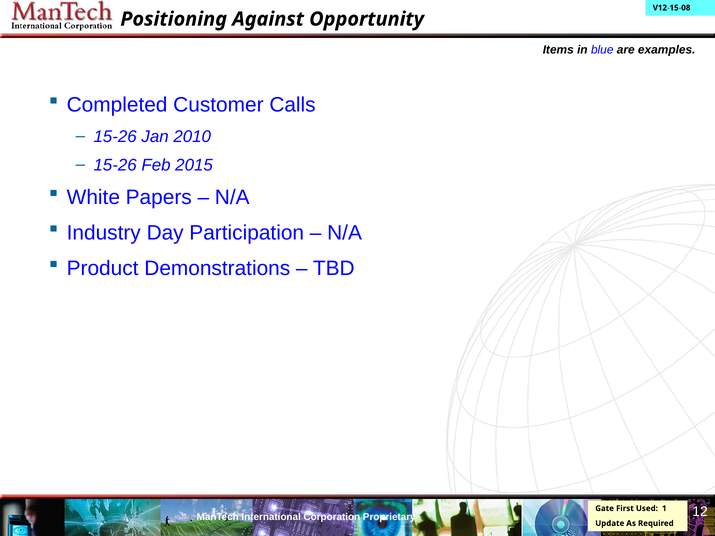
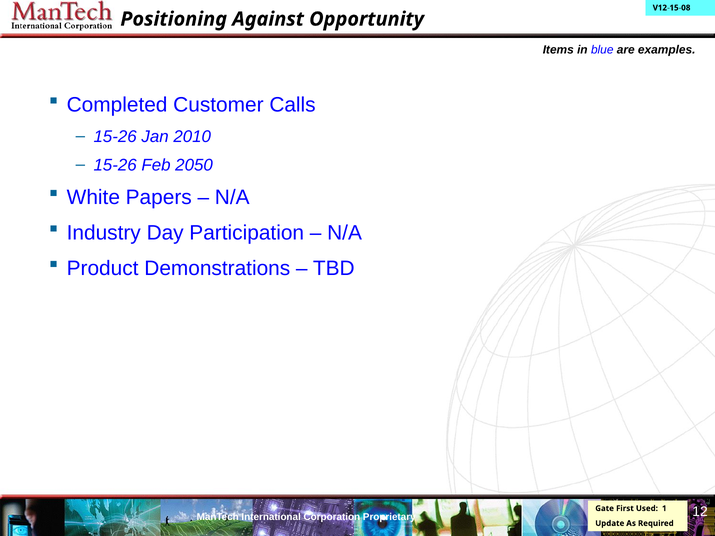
2015: 2015 -> 2050 (194, 165)
